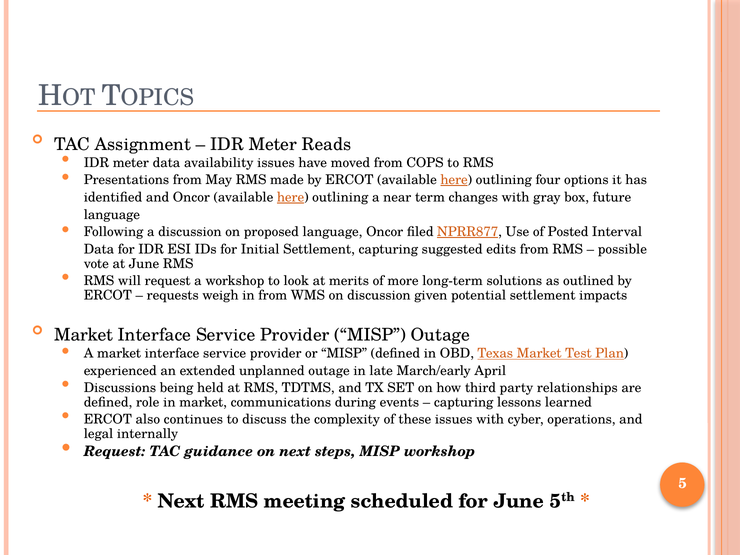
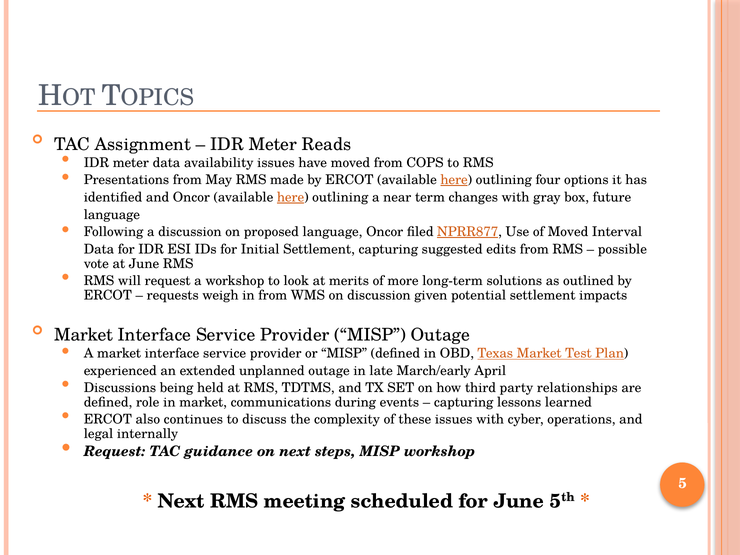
of Posted: Posted -> Moved (568, 232)
